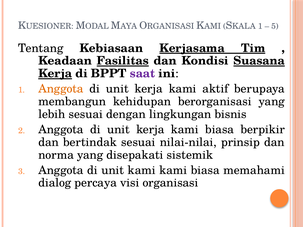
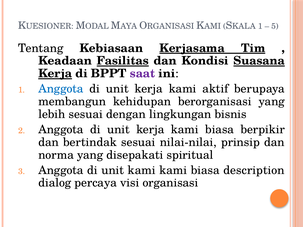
Anggota colour: orange -> blue (61, 89)
sistemik: sistemik -> spiritual (190, 155)
memahami: memahami -> description (254, 170)
